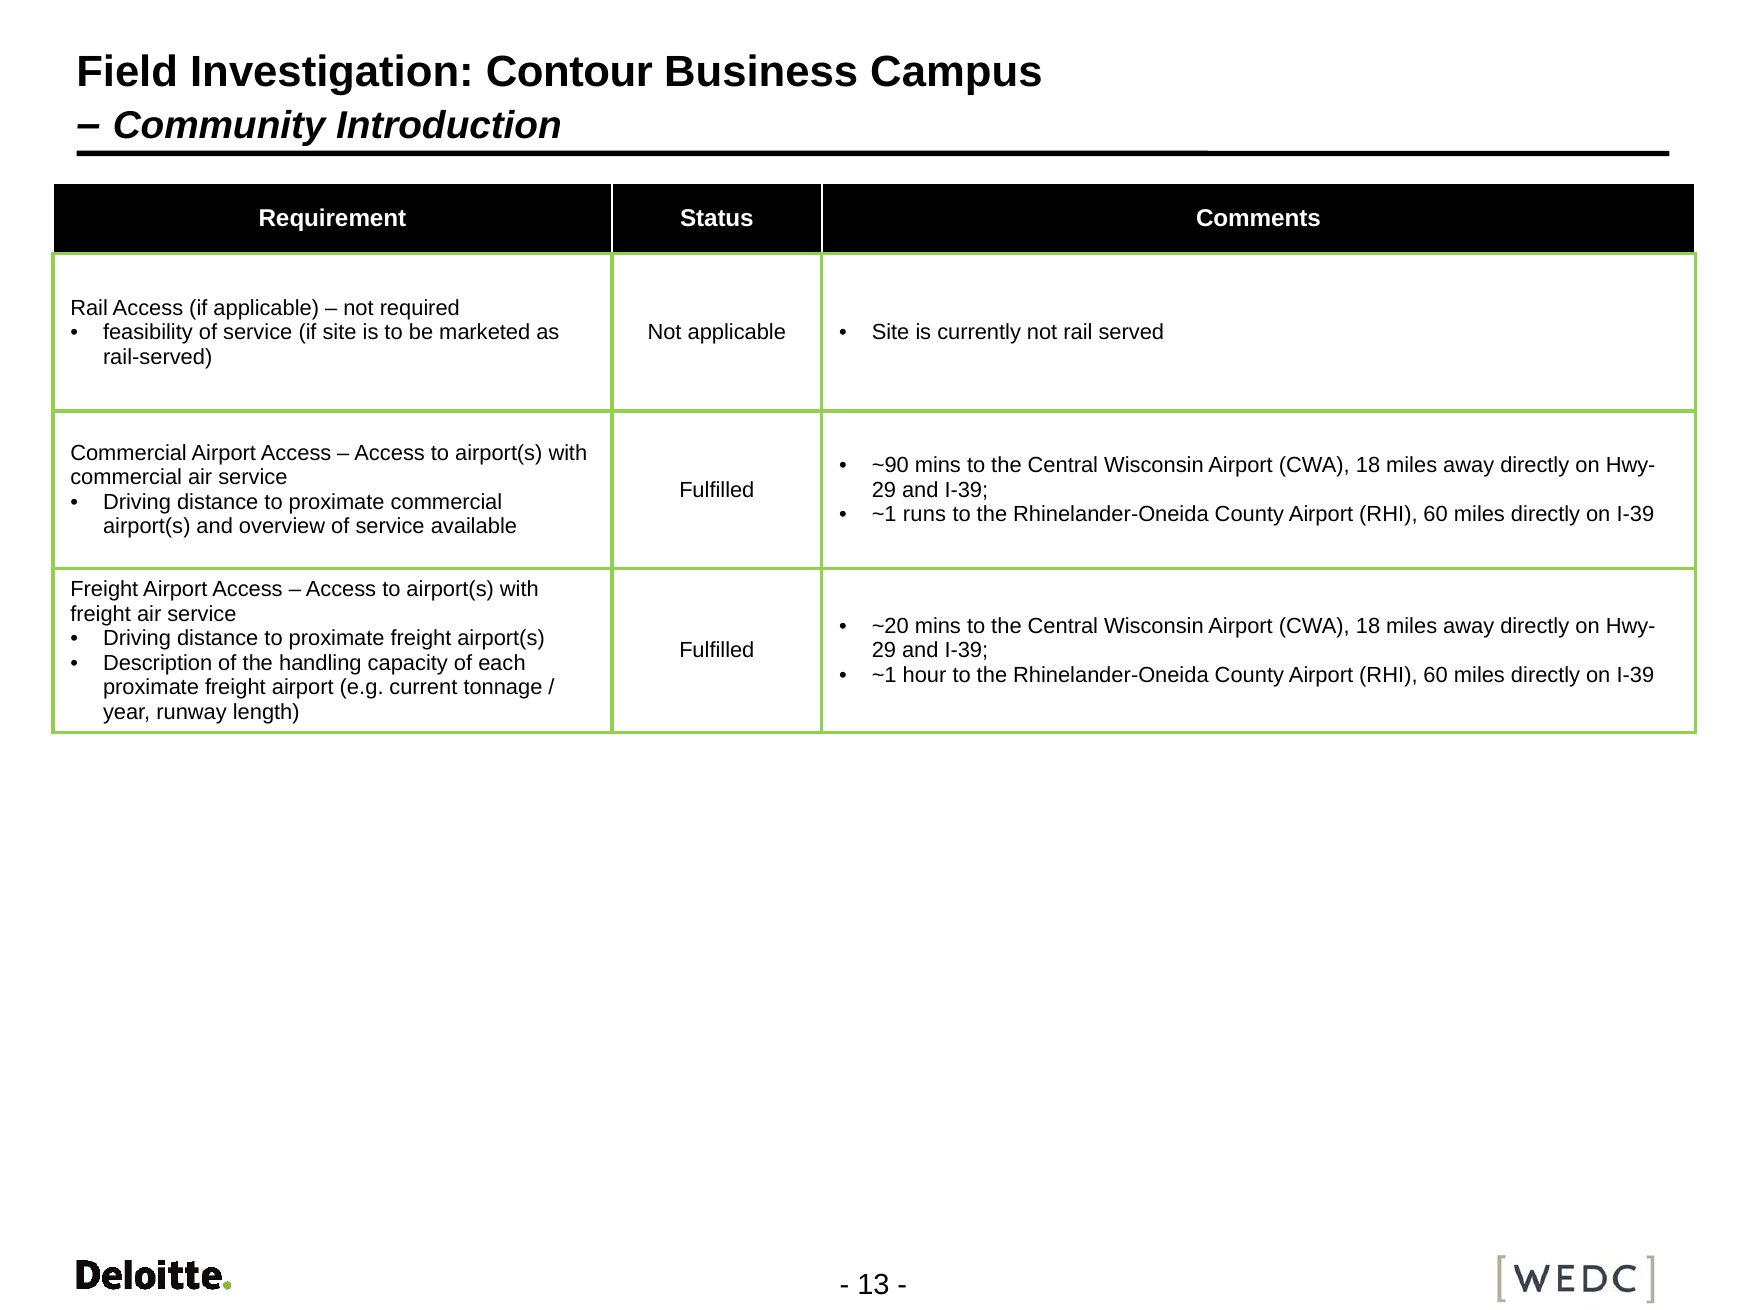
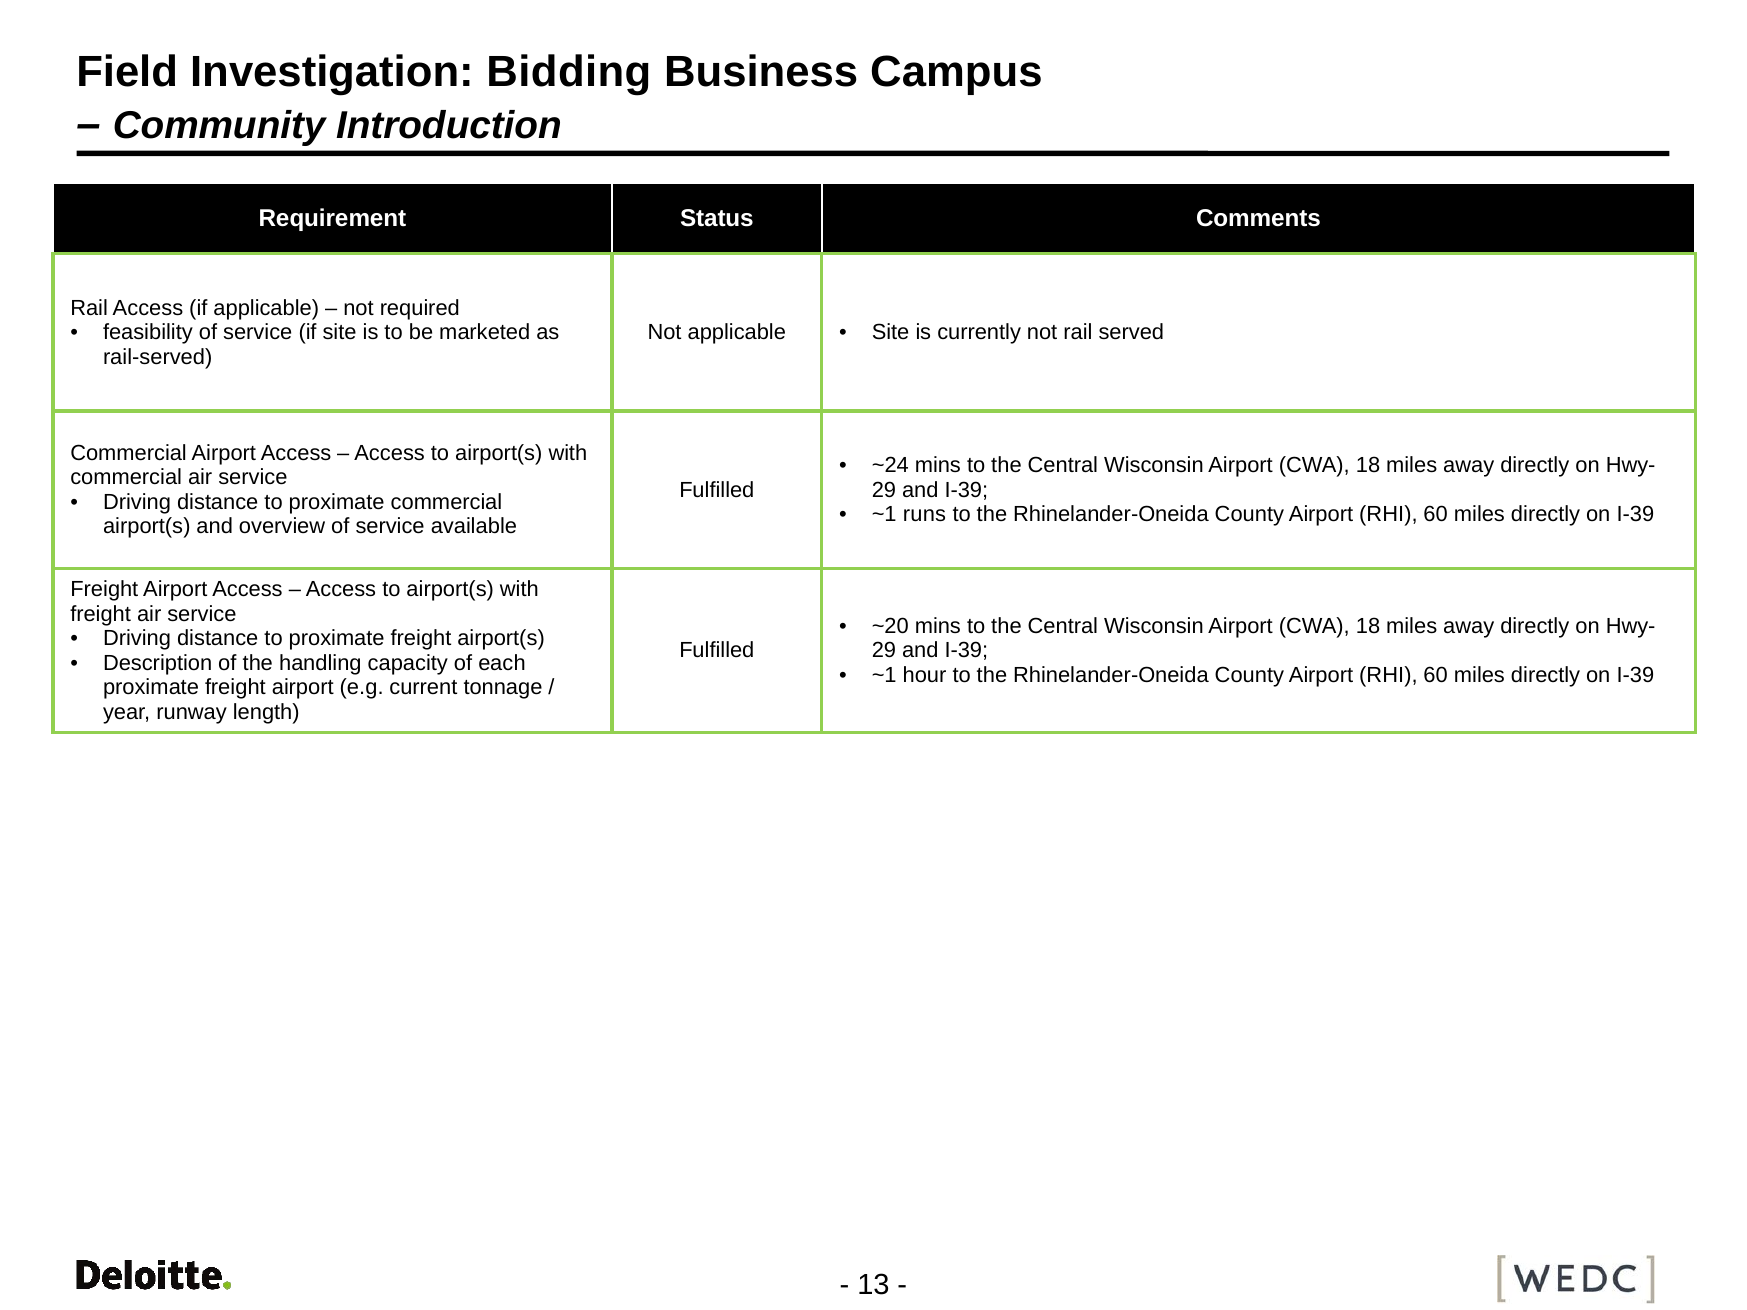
Contour: Contour -> Bidding (569, 72)
~90: ~90 -> ~24 (890, 466)
